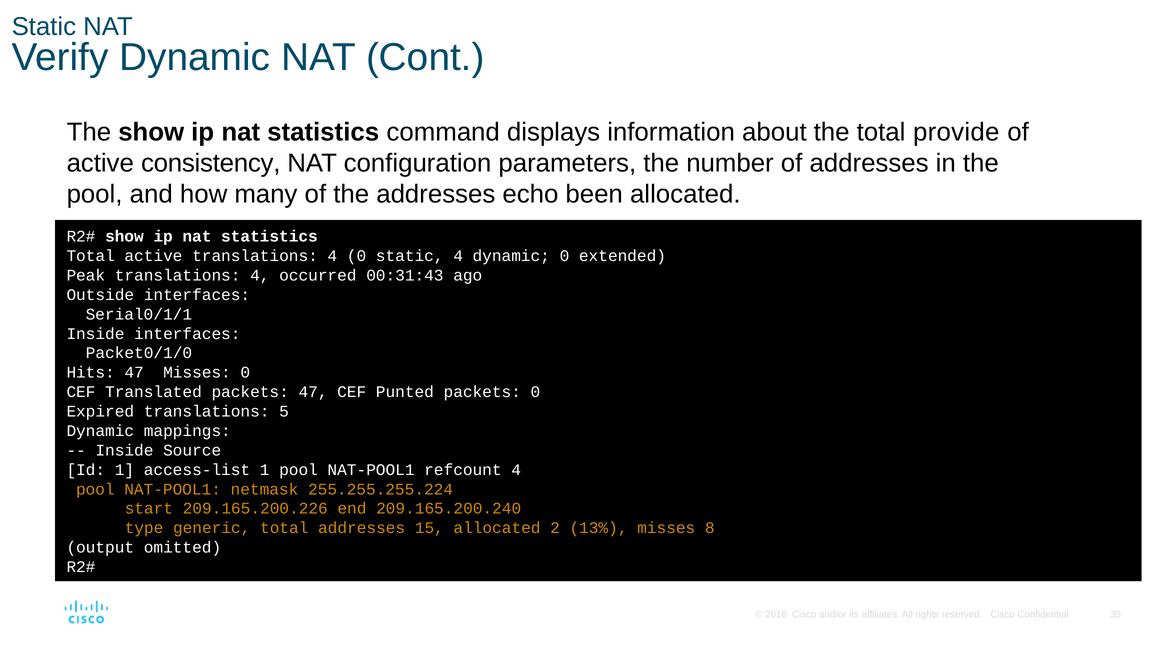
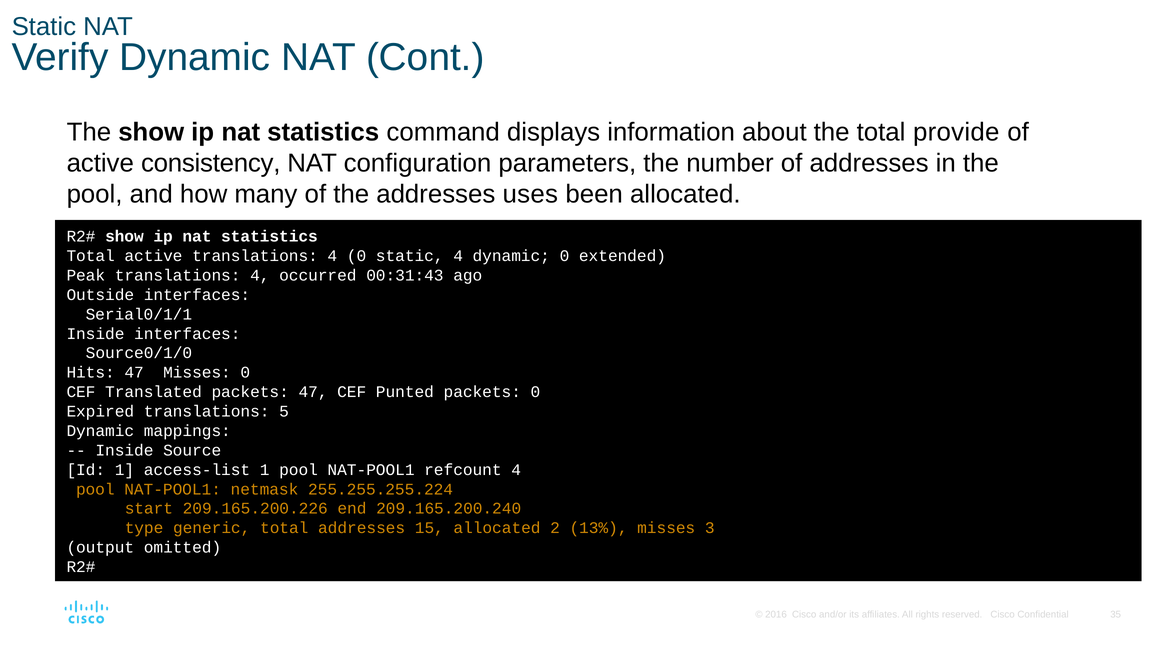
echo: echo -> uses (530, 194)
Packet0/1/0: Packet0/1/0 -> Source0/1/0 (139, 353)
8: 8 -> 3 (710, 528)
